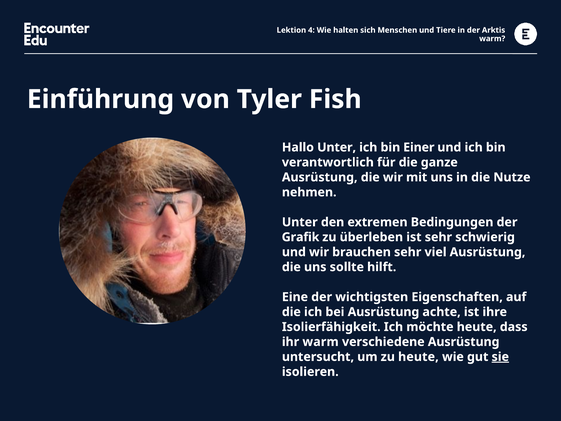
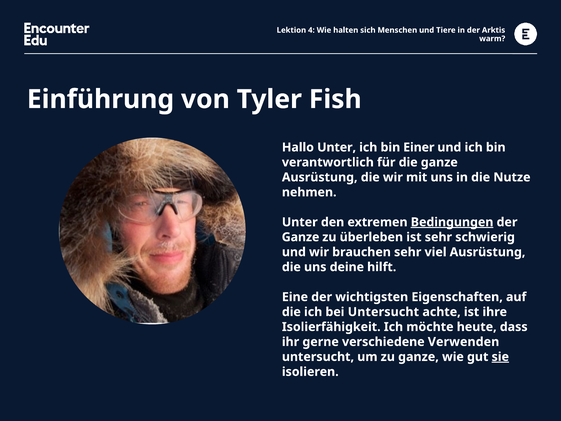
Bedingungen underline: none -> present (452, 222)
Grafik: Grafik -> Ganze (301, 237)
sollte: sollte -> deine (347, 267)
bei Ausrüstung: Ausrüstung -> Untersucht (383, 312)
ihr warm: warm -> gerne (321, 342)
verschiedene Ausrüstung: Ausrüstung -> Verwenden (464, 342)
zu heute: heute -> ganze (418, 357)
